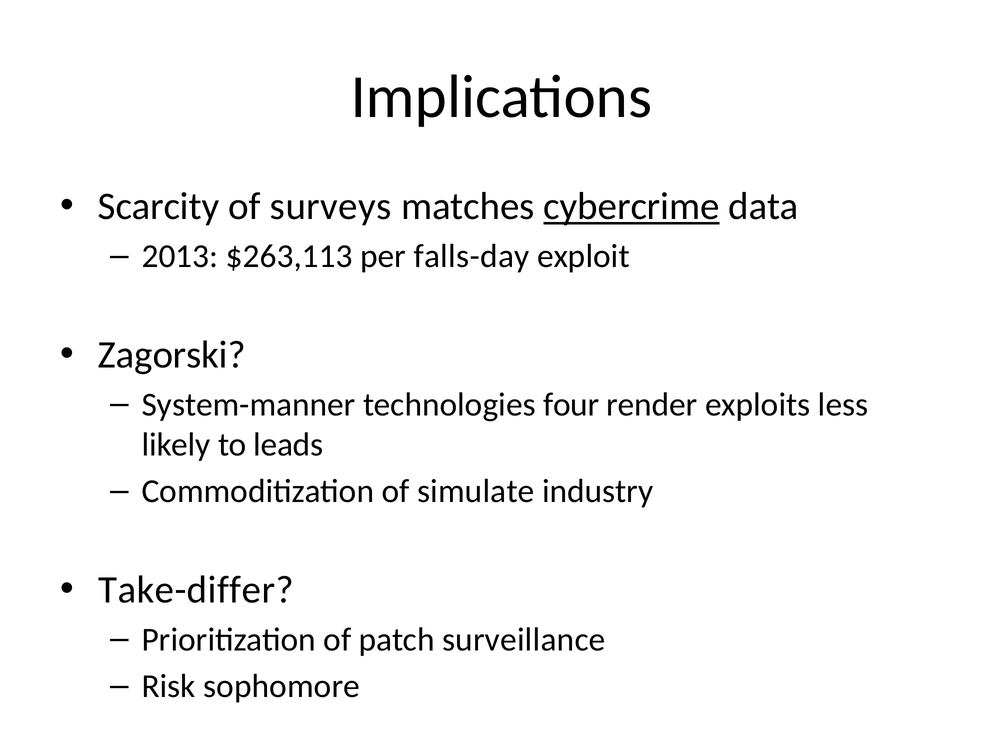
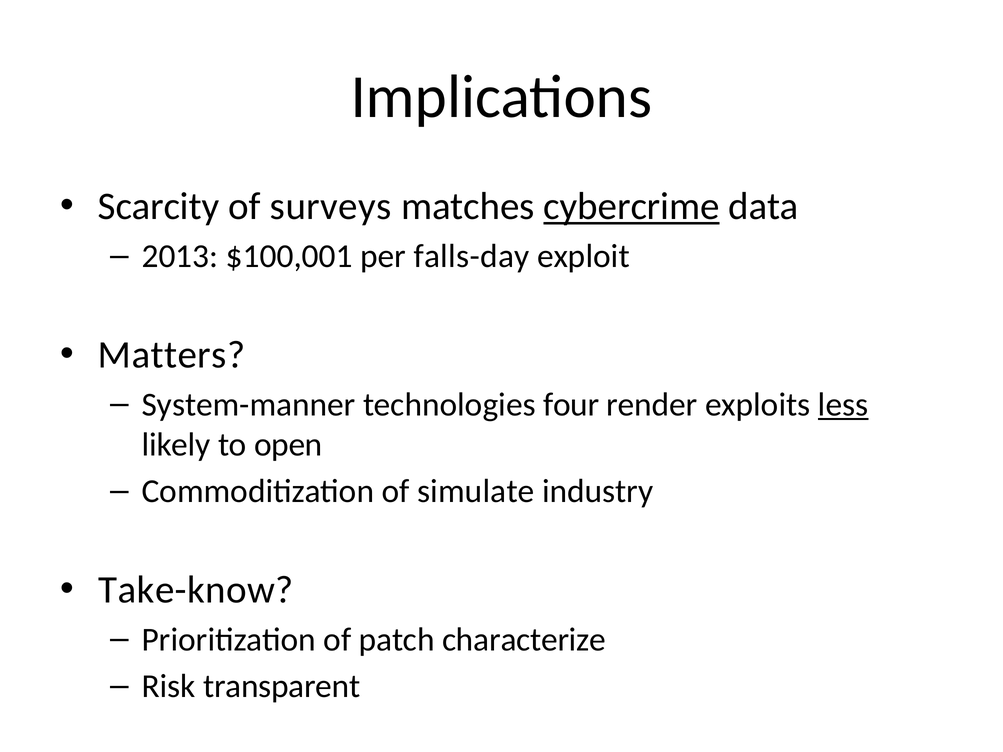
$263,113: $263,113 -> $100,001 (289, 256)
Zagorski: Zagorski -> Matters (172, 355)
less underline: none -> present (843, 405)
leads: leads -> open (288, 445)
Take-differ: Take-differ -> Take-know (196, 590)
surveillance: surveillance -> characterize (524, 640)
sophomore: sophomore -> transparent (282, 687)
